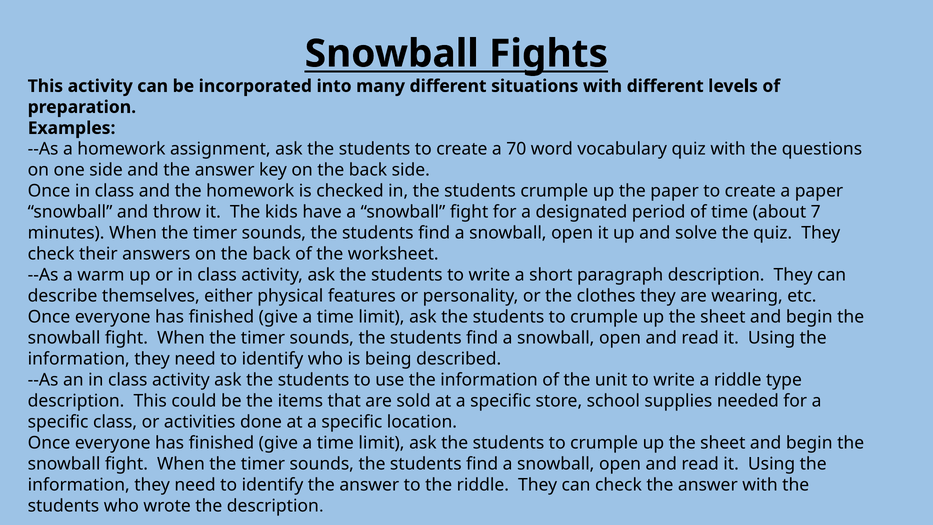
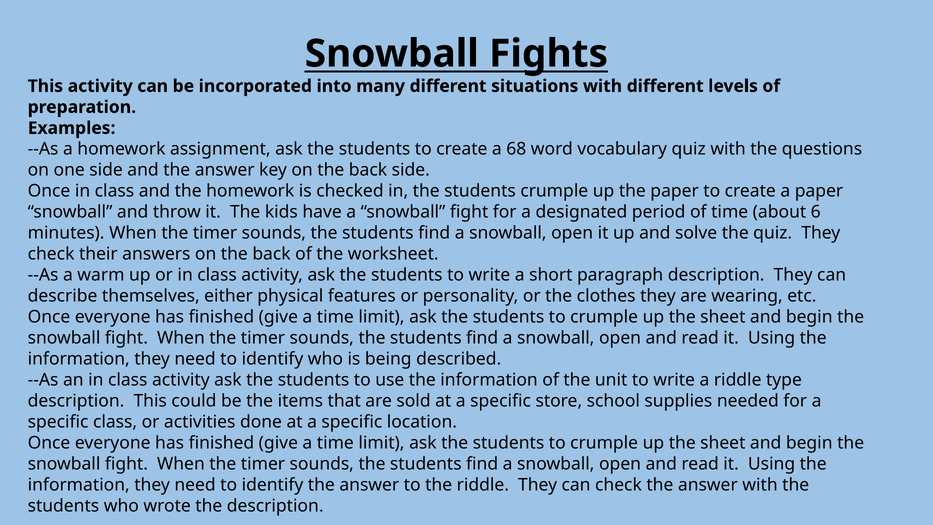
70: 70 -> 68 (516, 149)
7: 7 -> 6 (816, 212)
